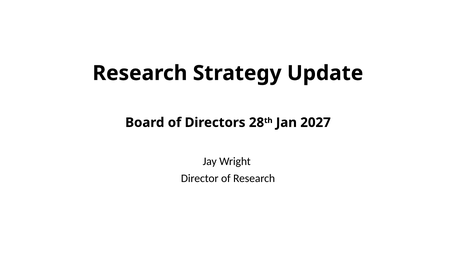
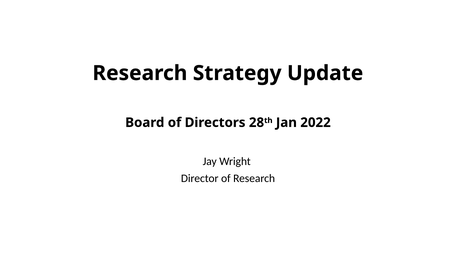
2027: 2027 -> 2022 (316, 122)
